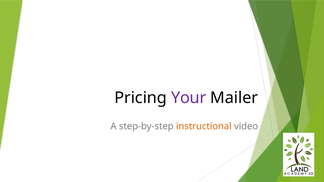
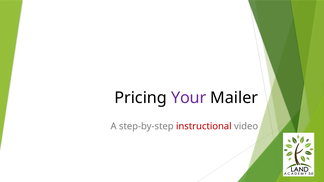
instructional colour: orange -> red (204, 126)
